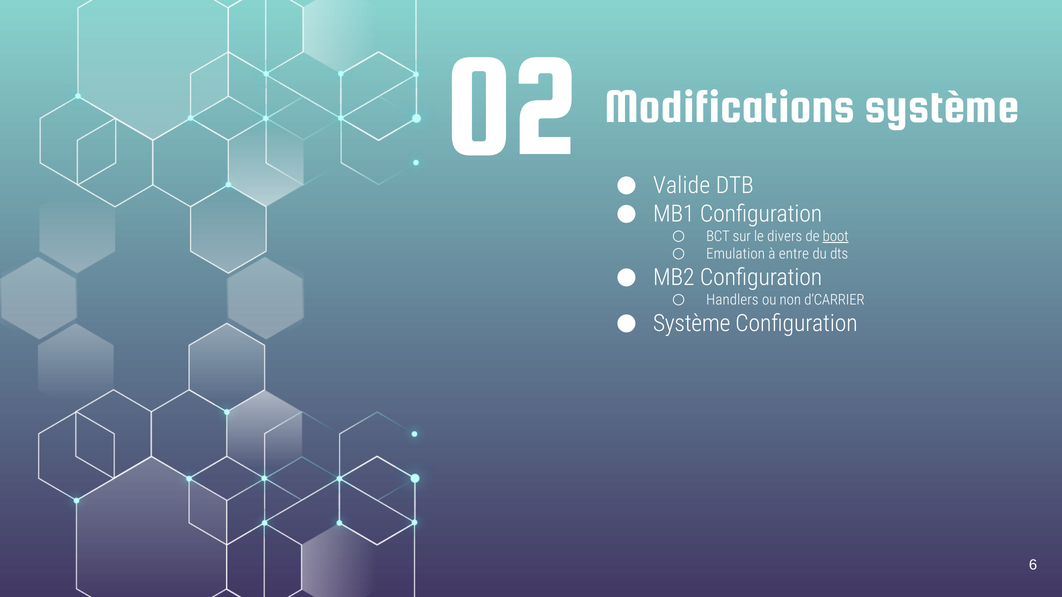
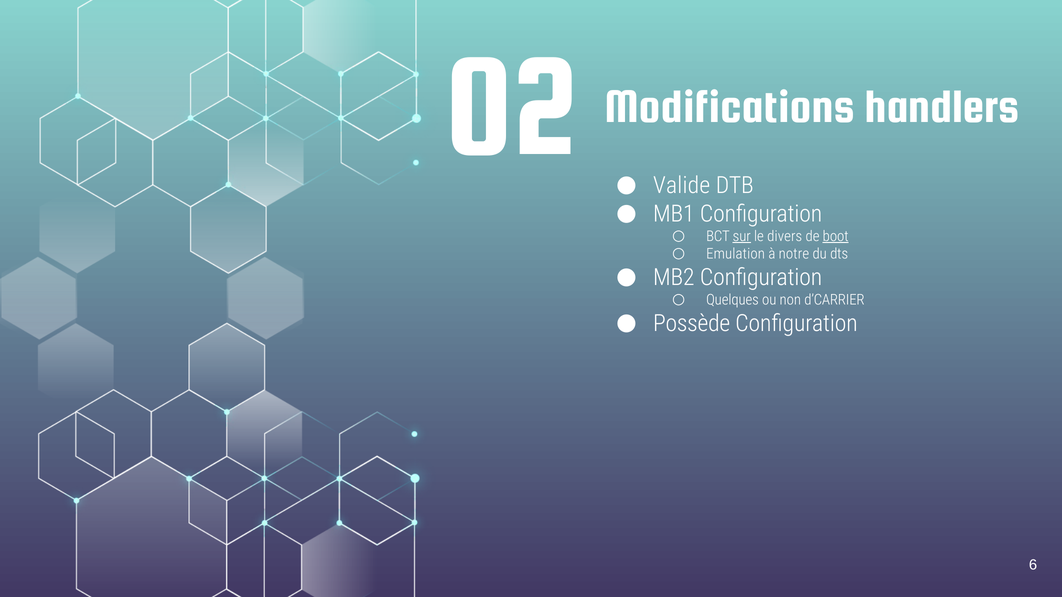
Modifications système: système -> handlers (942, 106)
sur underline: none -> present (742, 236)
entre: entre -> notre (794, 254)
Handlers: Handlers -> Quelques (732, 300)
Système: Système -> Possède (692, 324)
